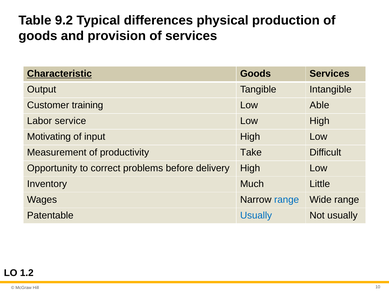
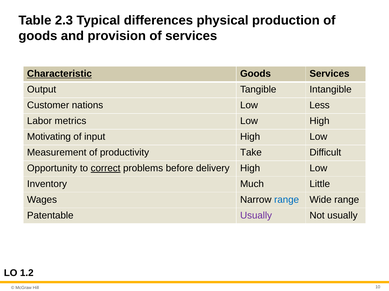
9.2: 9.2 -> 2.3 (64, 20)
training: training -> nations (87, 106)
Able: Able -> Less (320, 106)
service: service -> metrics (70, 121)
correct underline: none -> present (106, 169)
Usually colour: blue -> purple (256, 216)
